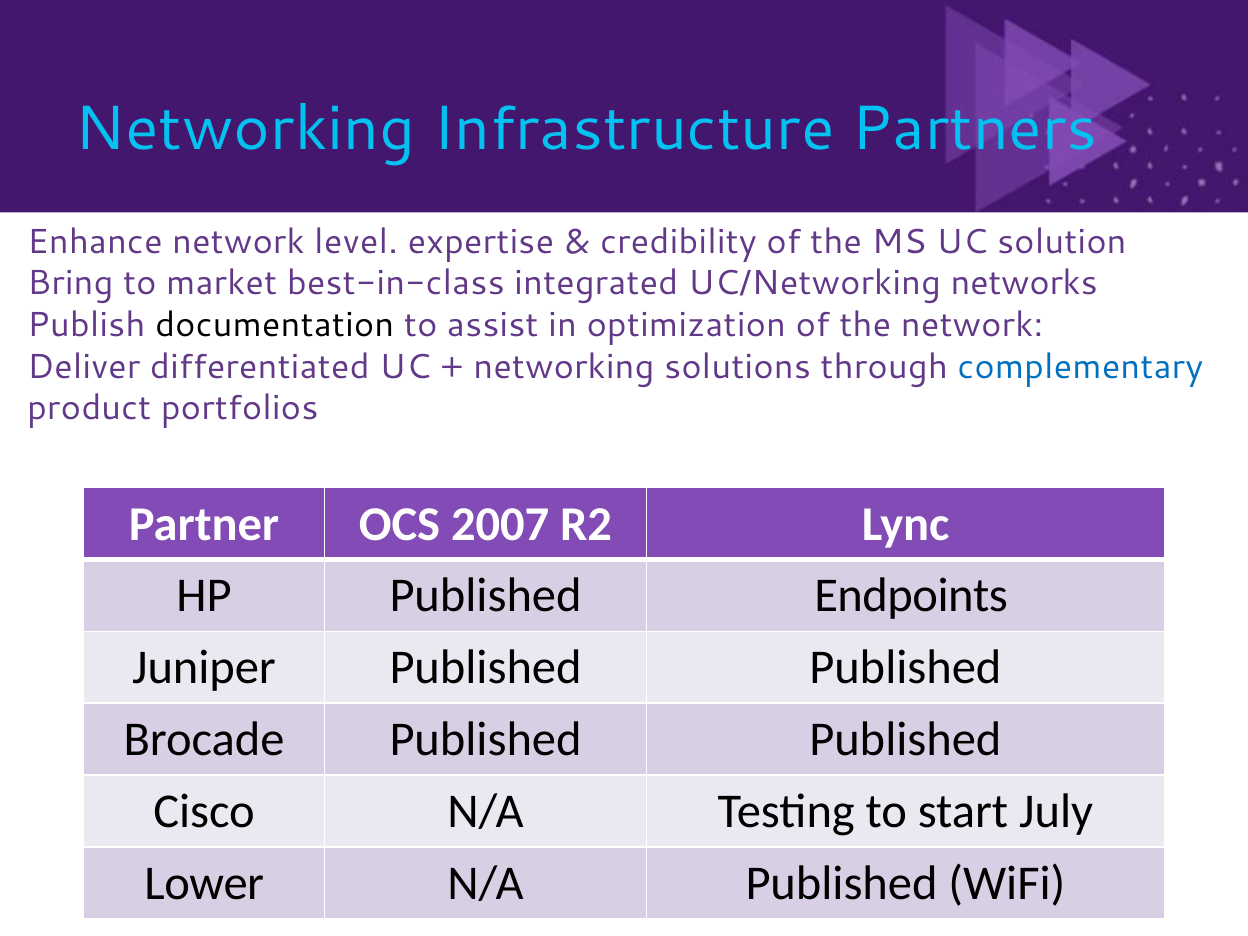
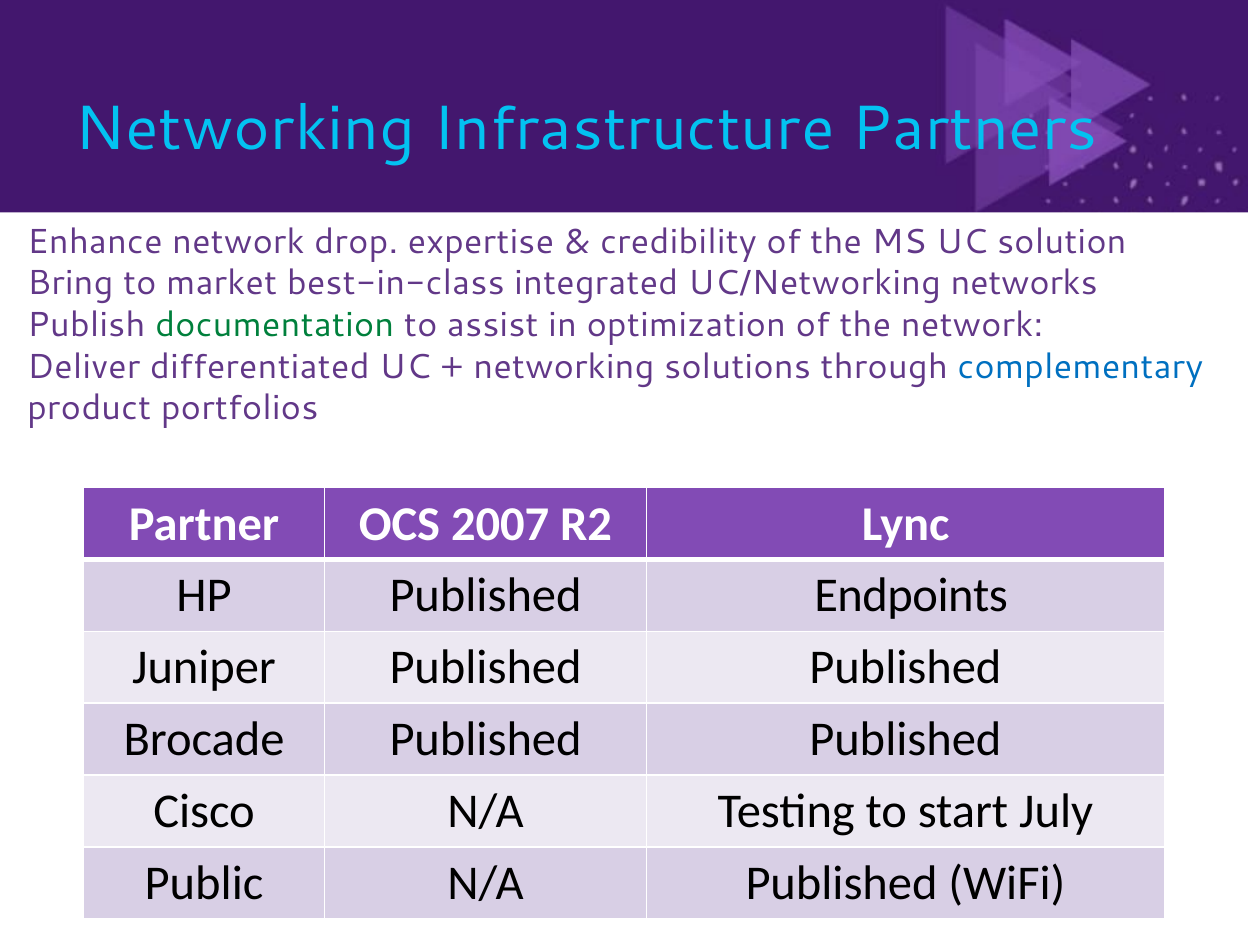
level: level -> drop (356, 242)
documentation colour: black -> green (275, 325)
Lower: Lower -> Public (204, 883)
